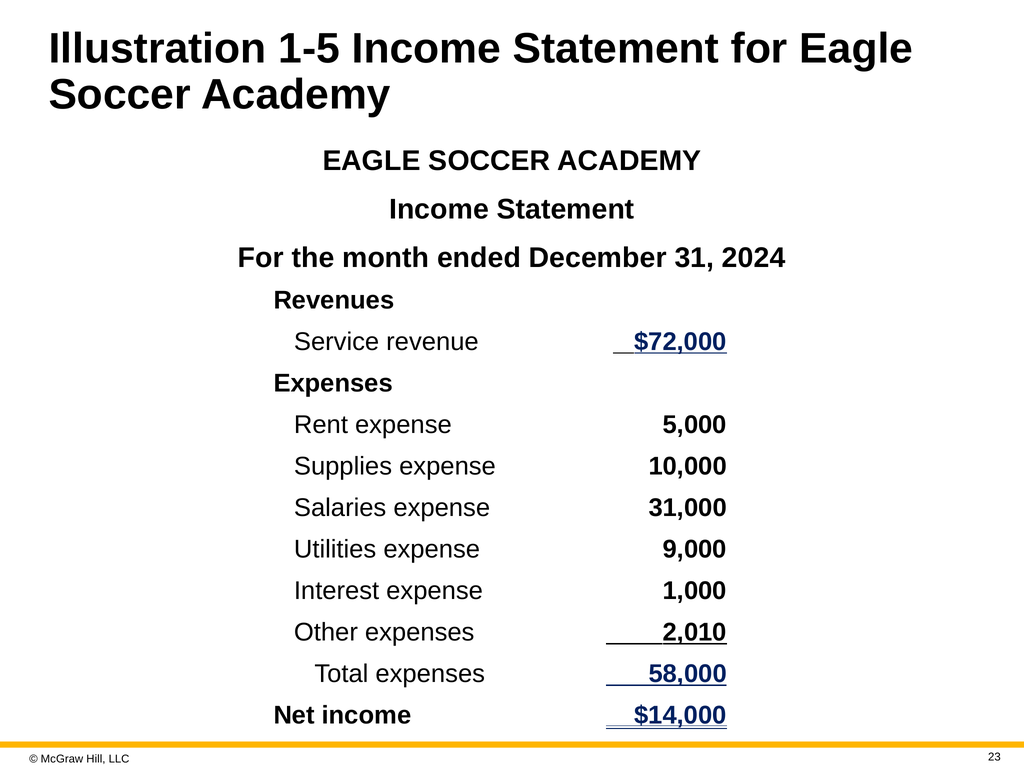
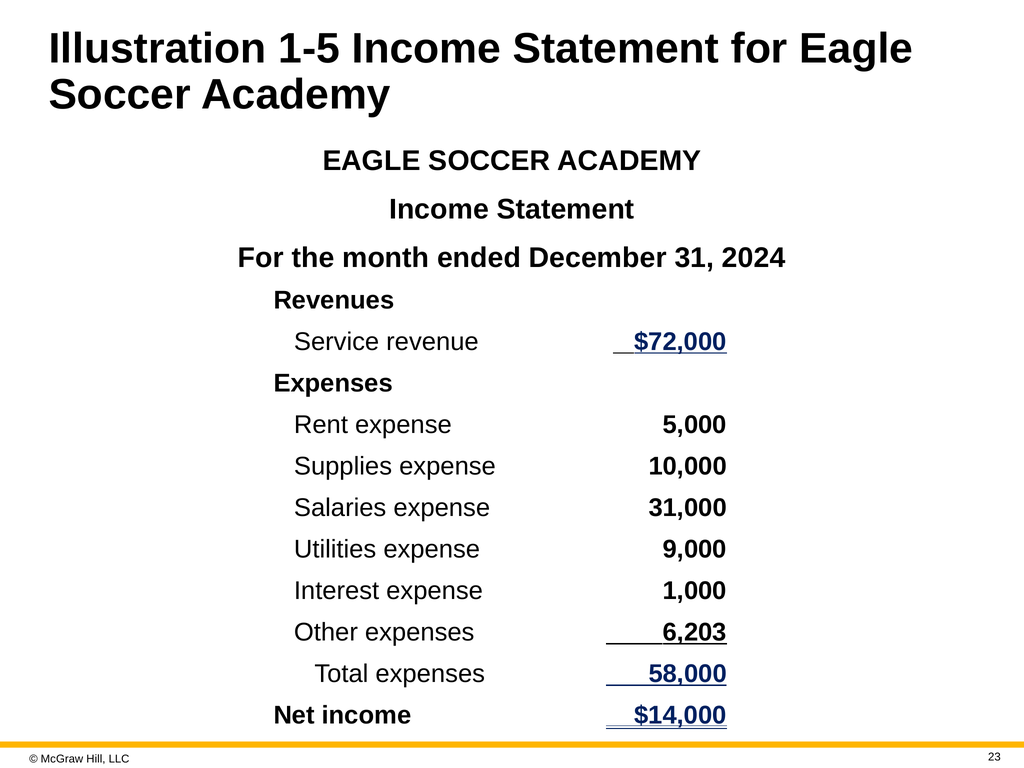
2,010: 2,010 -> 6,203 (695, 632)
